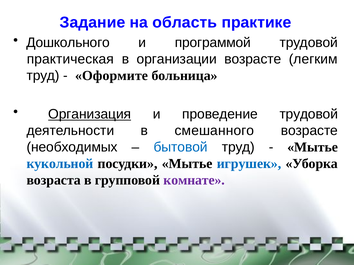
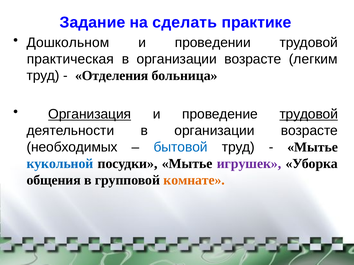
область: область -> сделать (185, 22)
Дошкольного: Дошкольного -> Дошкольном (68, 43)
программой: программой -> проведении (213, 43)
Оформите: Оформите -> Отделения (112, 76)
трудовой underline: none -> present (309, 114)
деятельности в смешанного: смешанного -> организации (214, 131)
игрушек colour: blue -> purple (249, 164)
возраста: возраста -> общения (54, 180)
комнате colour: purple -> orange (194, 180)
